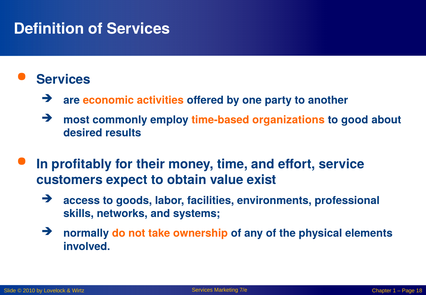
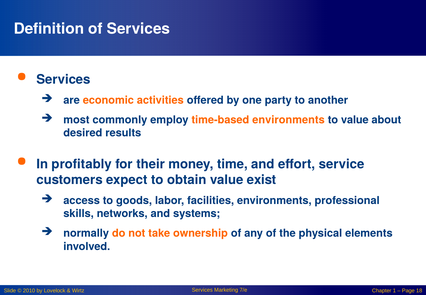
time-based organizations: organizations -> environments (289, 120)
to good: good -> value (355, 120)
